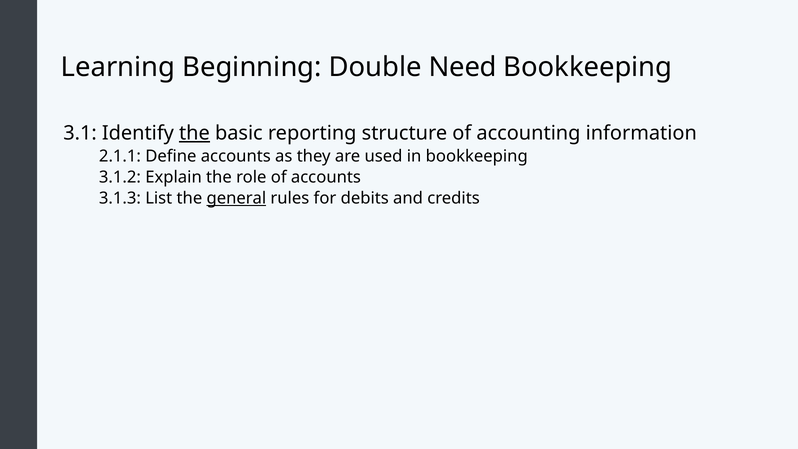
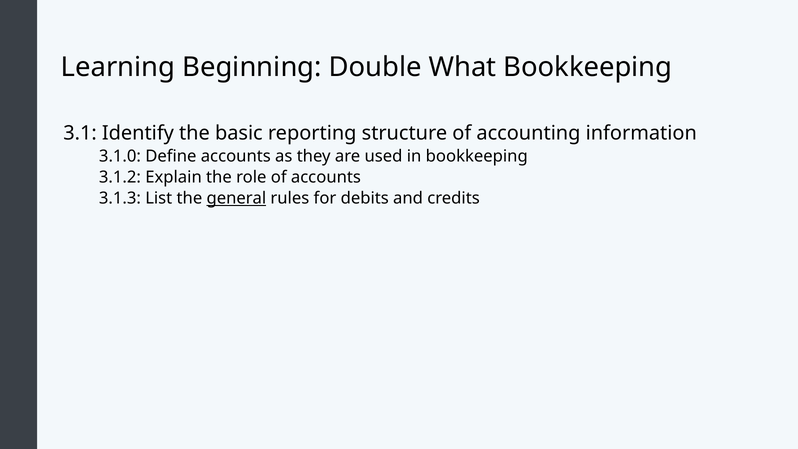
Need: Need -> What (463, 67)
the underline: present -> none (194, 133)
2.1.1: 2.1.1 -> 3.1.0 (120, 156)
